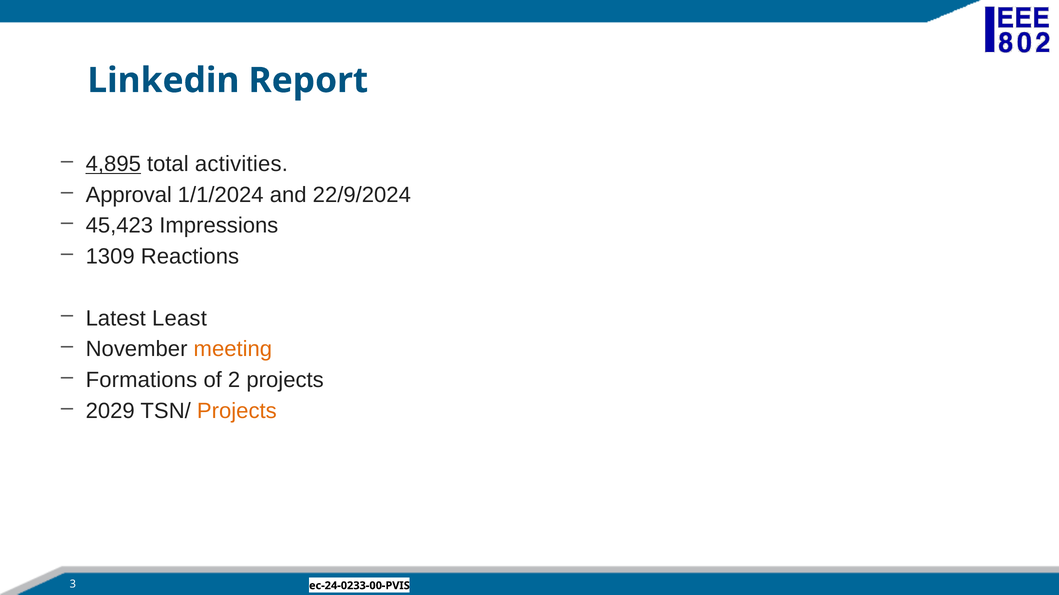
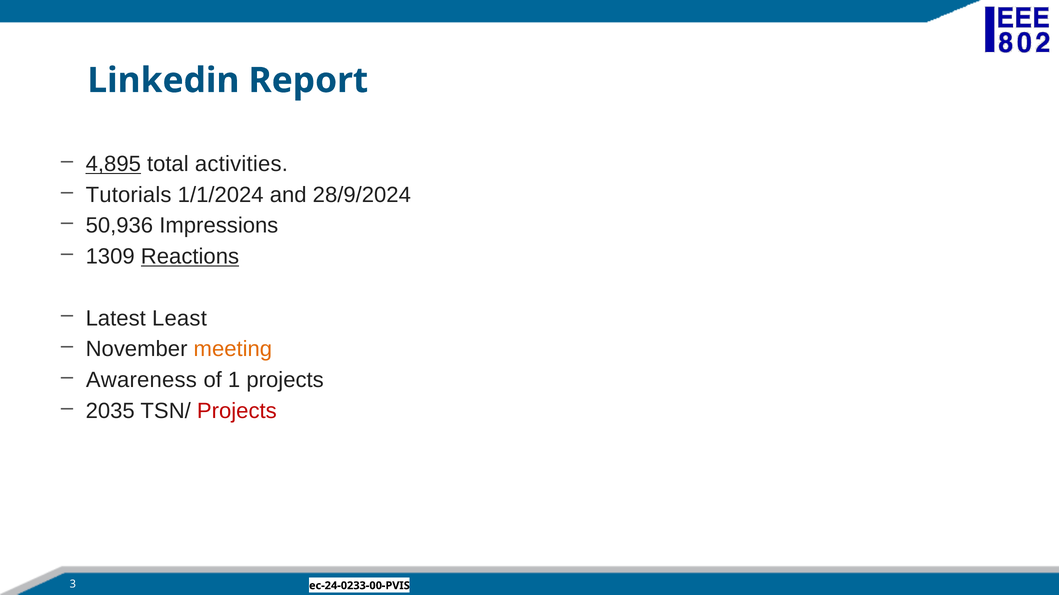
Approval: Approval -> Tutorials (129, 195)
22/9/2024: 22/9/2024 -> 28/9/2024 (362, 195)
45,423: 45,423 -> 50,936 (119, 226)
Reactions underline: none -> present (190, 257)
Formations: Formations -> Awareness (141, 380)
2: 2 -> 1 (234, 380)
2029: 2029 -> 2035 (110, 411)
Projects colour: orange -> red (237, 411)
